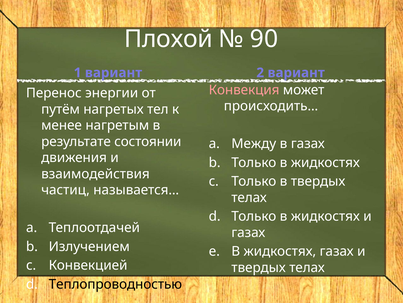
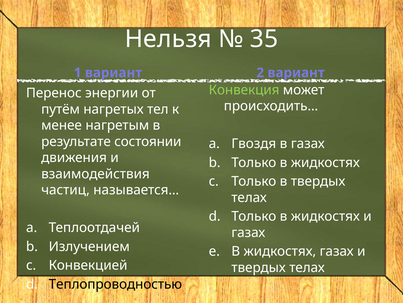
Плохой: Плохой -> Нельзя (168, 39)
90: 90 -> 35 (264, 39)
Конвекция colour: pink -> light green (244, 90)
Между: Между -> Гвоздя (254, 143)
